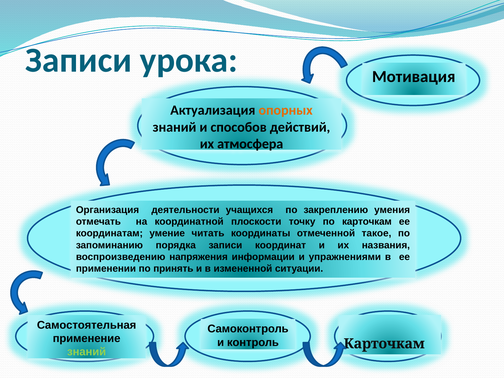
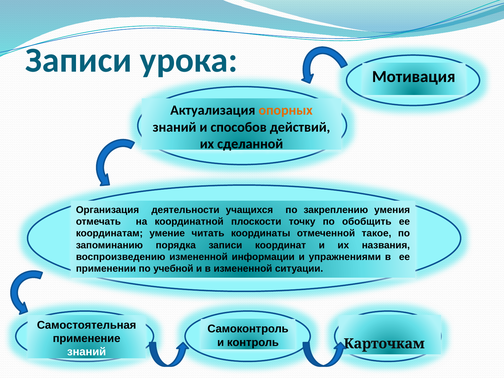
атмосфера: атмосфера -> сделанной (250, 144)
карточкам: карточкам -> обобщить (367, 222)
воспроизведению напряжения: напряжения -> измененной (199, 257)
принять: принять -> учебной (173, 269)
знаний colour: light green -> white (87, 352)
